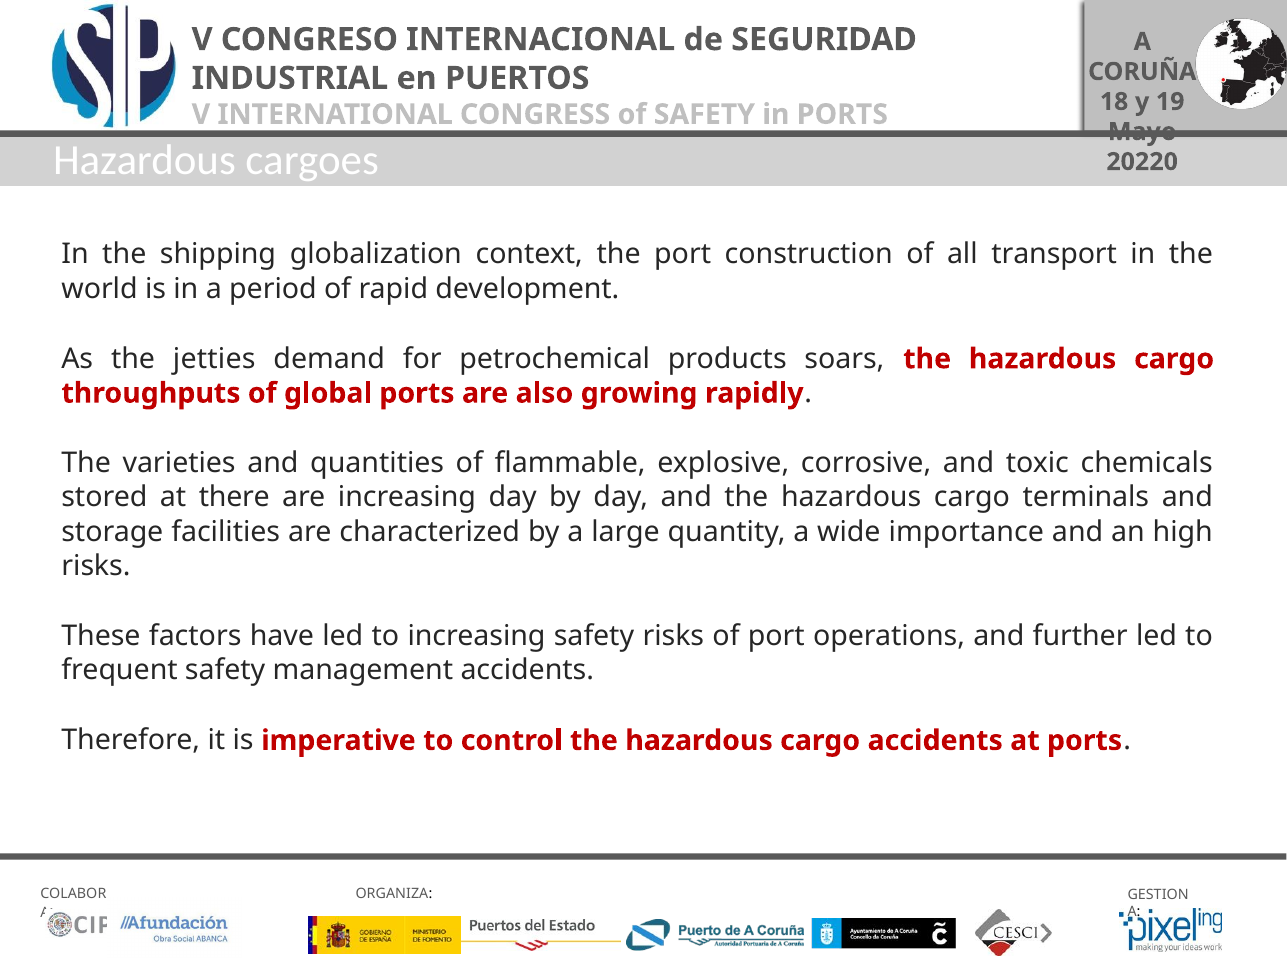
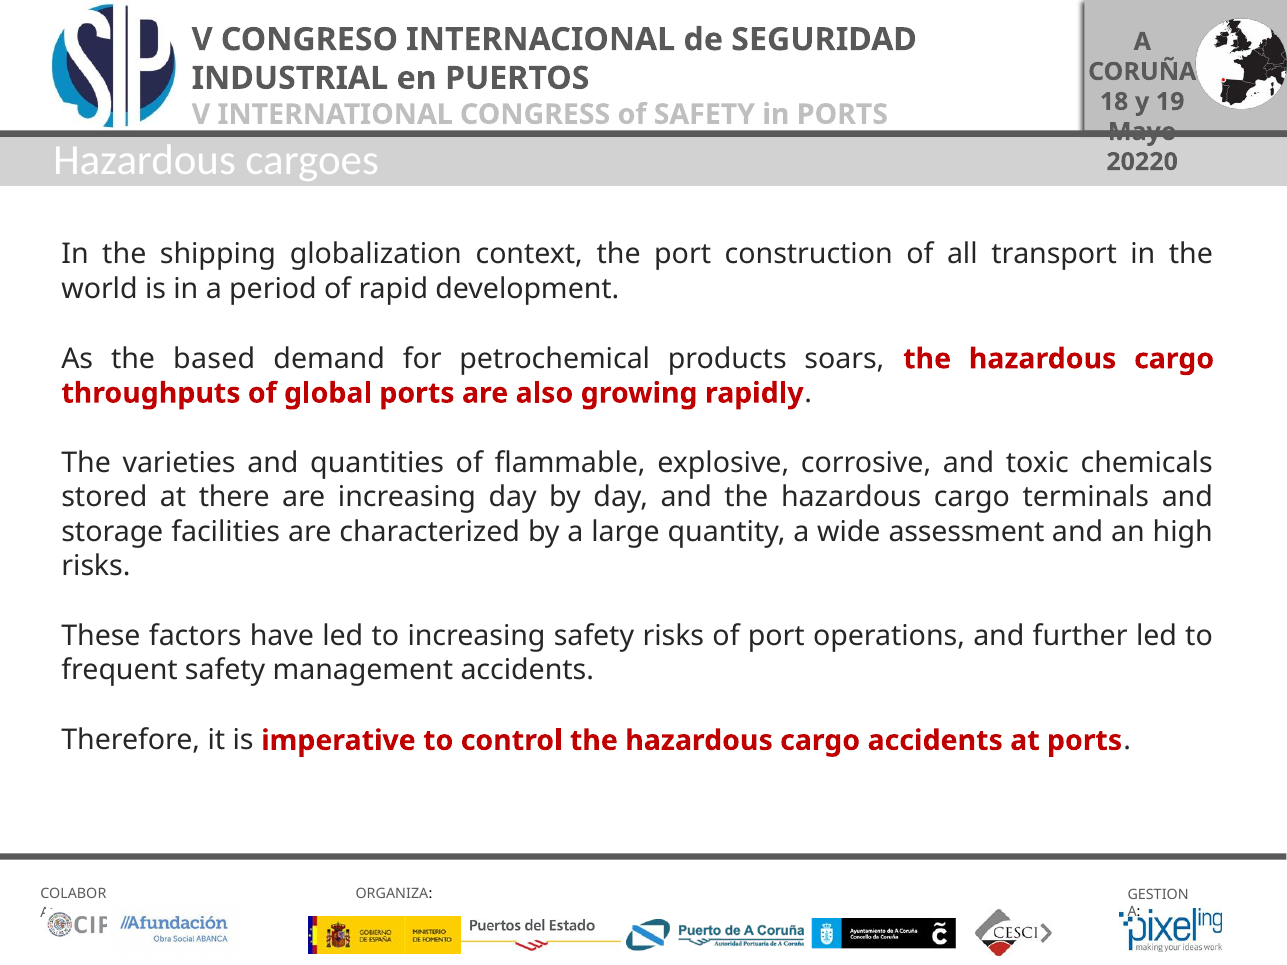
jetties: jetties -> based (214, 359)
importance: importance -> assessment (967, 532)
